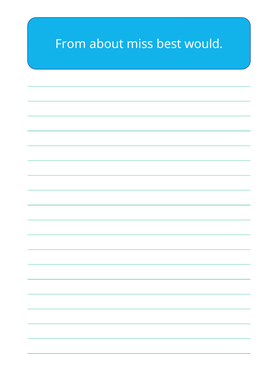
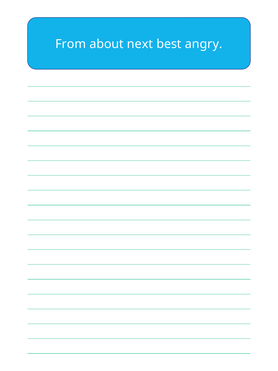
miss: miss -> next (140, 44)
would: would -> angry (204, 44)
